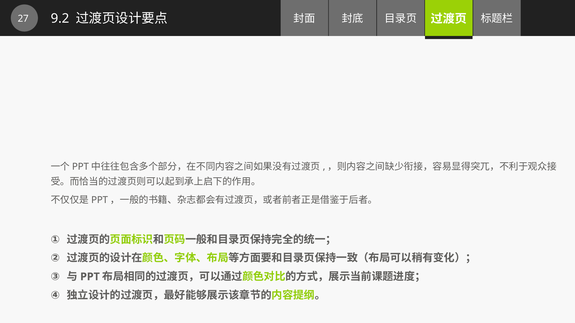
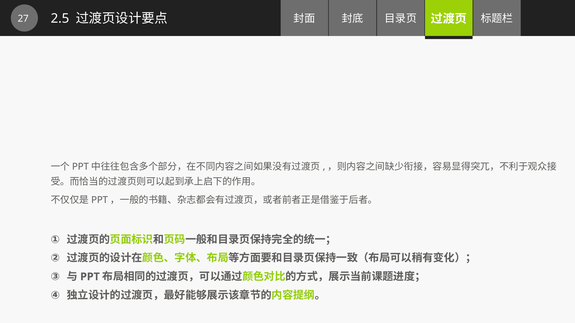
9.2: 9.2 -> 2.5 (60, 18)
